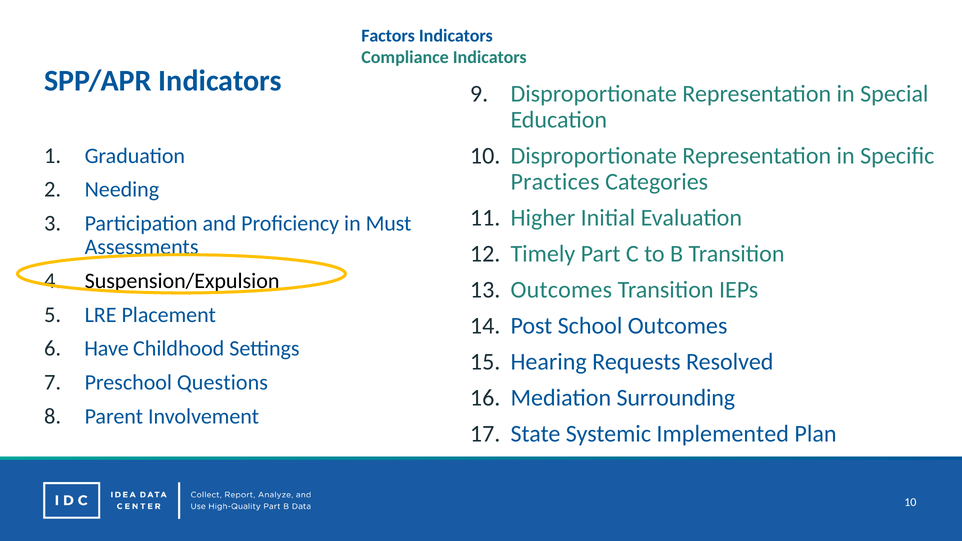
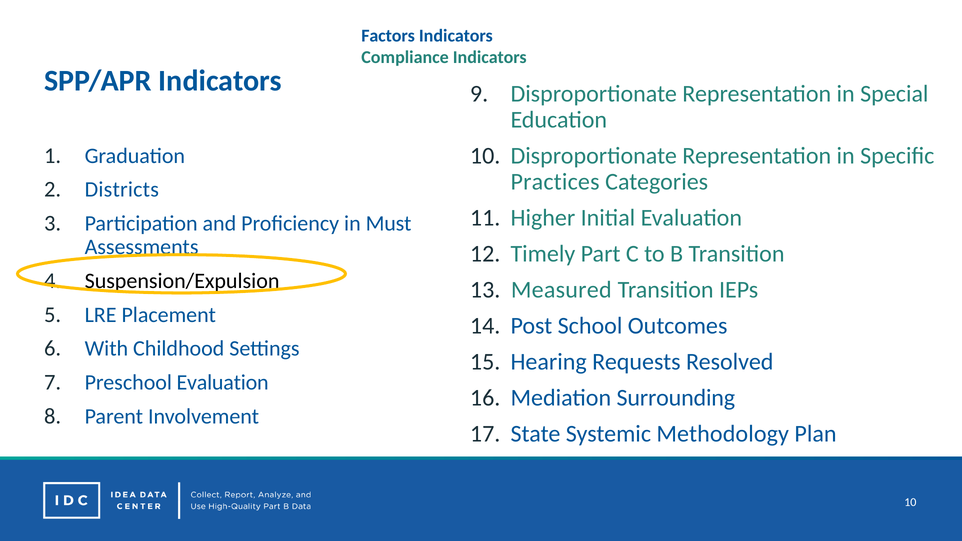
Needing: Needing -> Districts (122, 190)
Outcomes: Outcomes -> Measured (561, 290)
Have: Have -> With (106, 349)
Preschool Questions: Questions -> Evaluation (223, 383)
Implemented: Implemented -> Methodology (723, 434)
